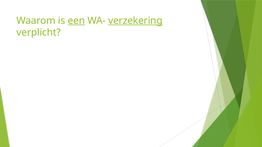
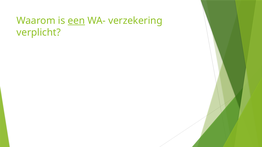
verzekering underline: present -> none (135, 21)
